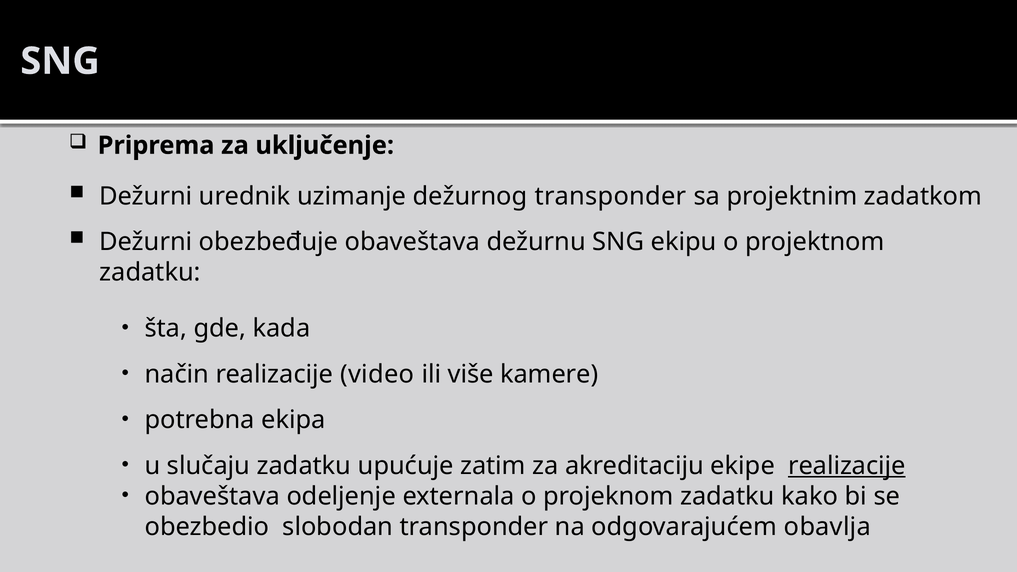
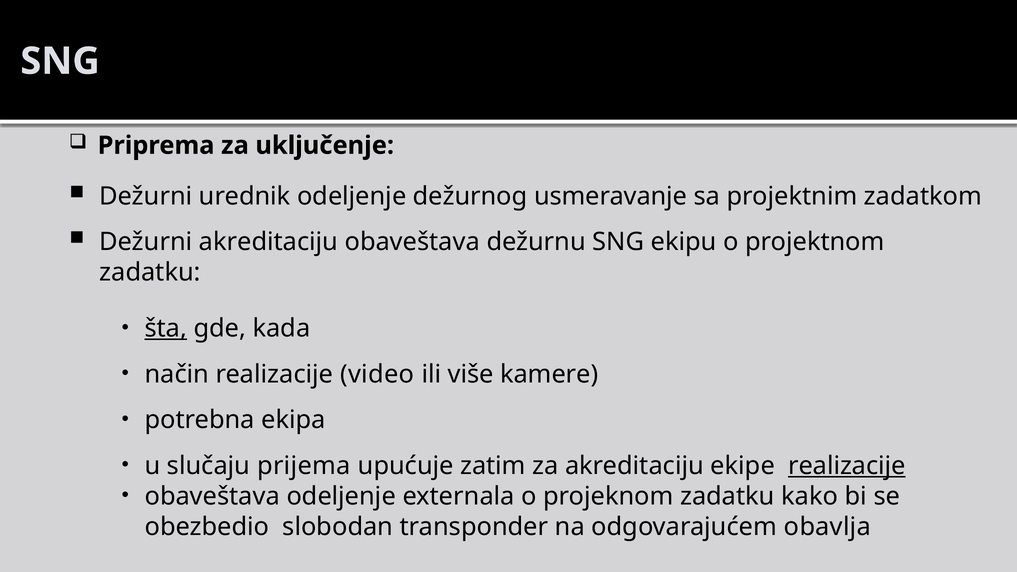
urednik uzimanje: uzimanje -> odeljenje (352, 196)
dežurnog transponder: transponder -> usmeravanje (611, 196)
Dežurni obezbeđuje: obezbeđuje -> akreditaciju (269, 242)
šta underline: none -> present (166, 328)
slučaju zadatku: zadatku -> prijema (304, 466)
